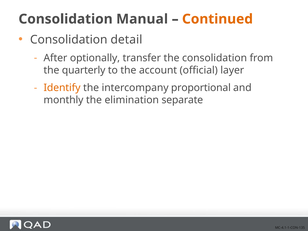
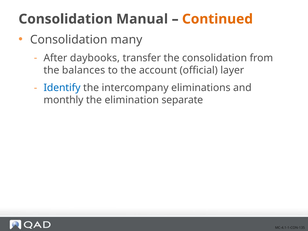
detail: detail -> many (126, 40)
optionally: optionally -> daybooks (95, 58)
quarterly: quarterly -> balances (84, 70)
Identify colour: orange -> blue (62, 88)
proportional: proportional -> eliminations (201, 88)
